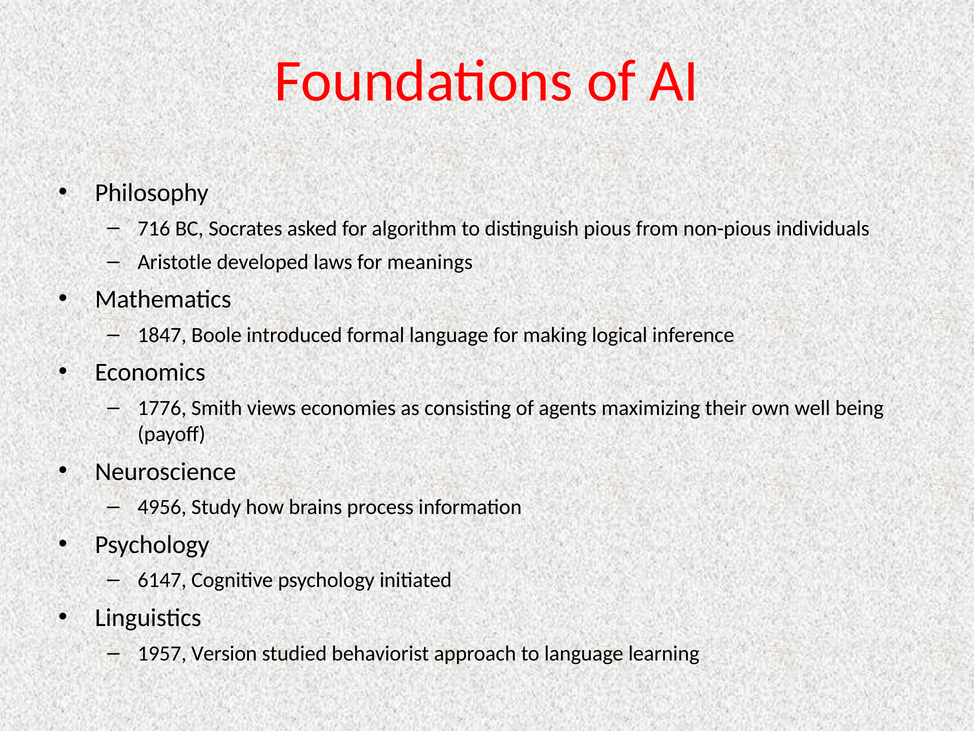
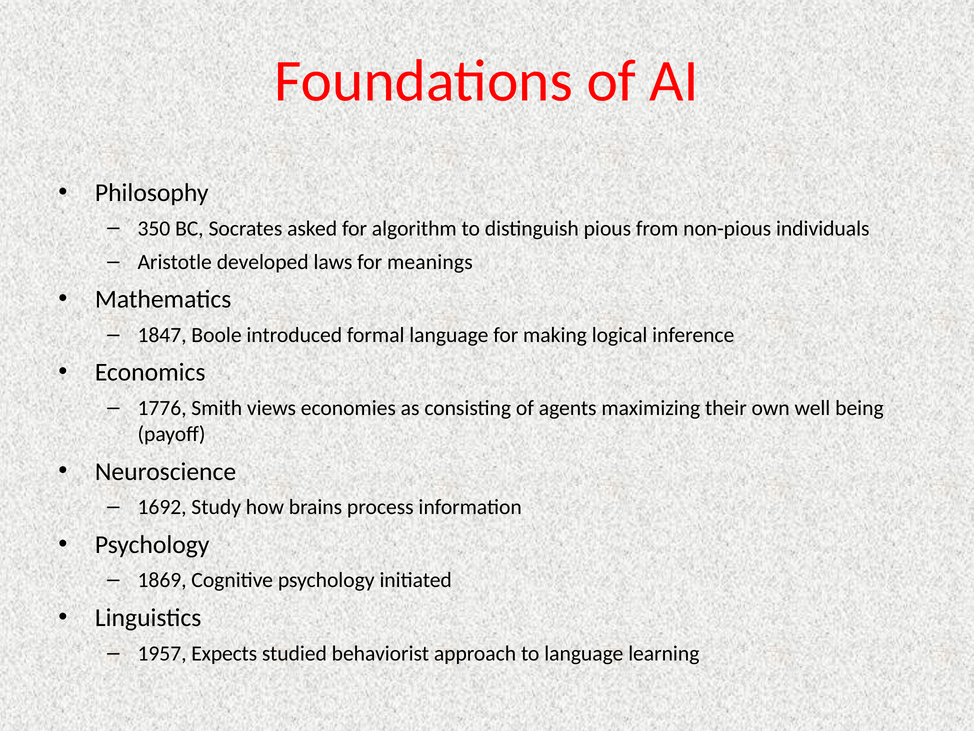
716: 716 -> 350 (154, 228)
4956: 4956 -> 1692 (162, 507)
6147: 6147 -> 1869 (162, 580)
Version: Version -> Expects (224, 653)
